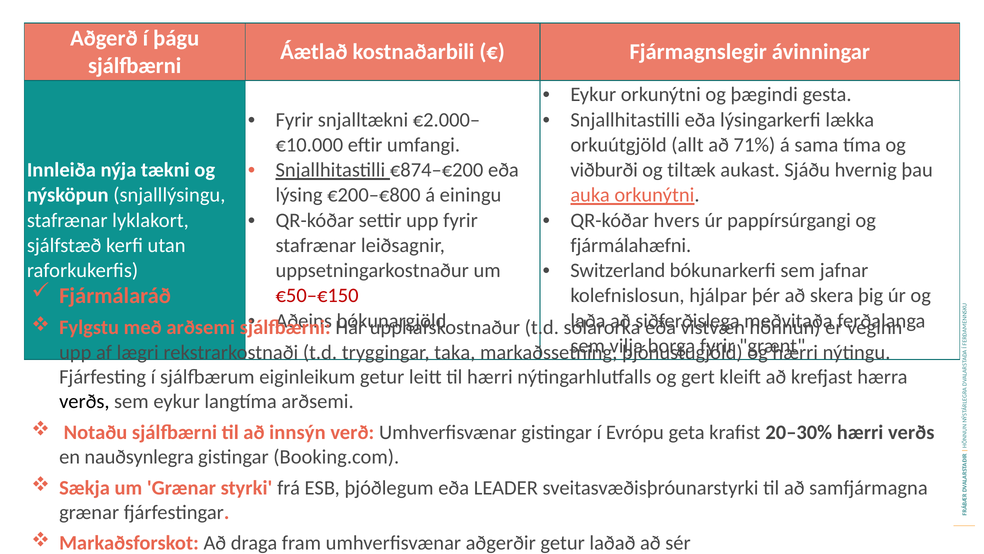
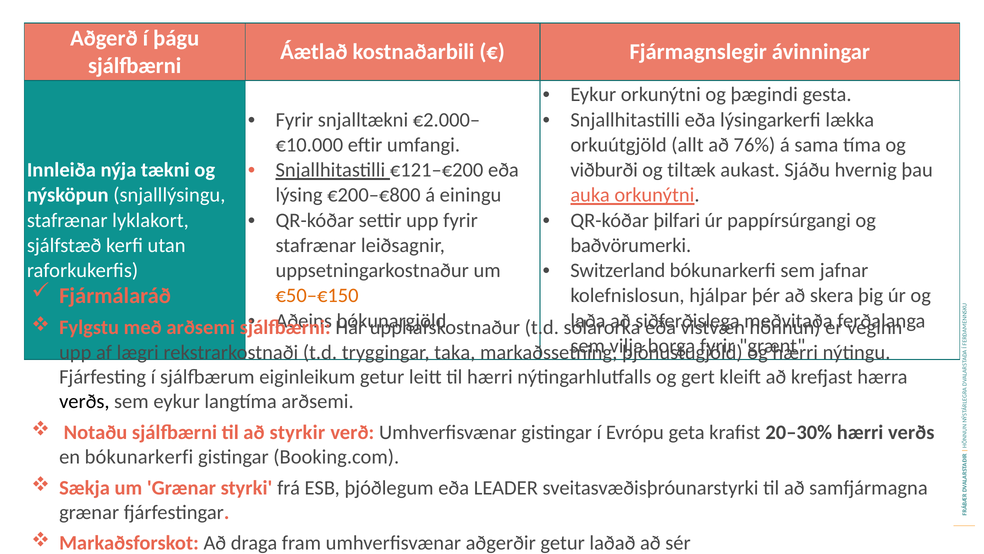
71%: 71% -> 76% (754, 145)
€874–€200: €874–€200 -> €121–€200 (437, 170)
hvers: hvers -> þilfari (677, 220)
fjármálahæfni: fjármálahæfni -> baðvörumerki (631, 245)
€50–€150 colour: red -> orange (317, 295)
innsýn: innsýn -> styrkir (297, 432)
en nauðsynlegra: nauðsynlegra -> bókunarkerfi (139, 457)
